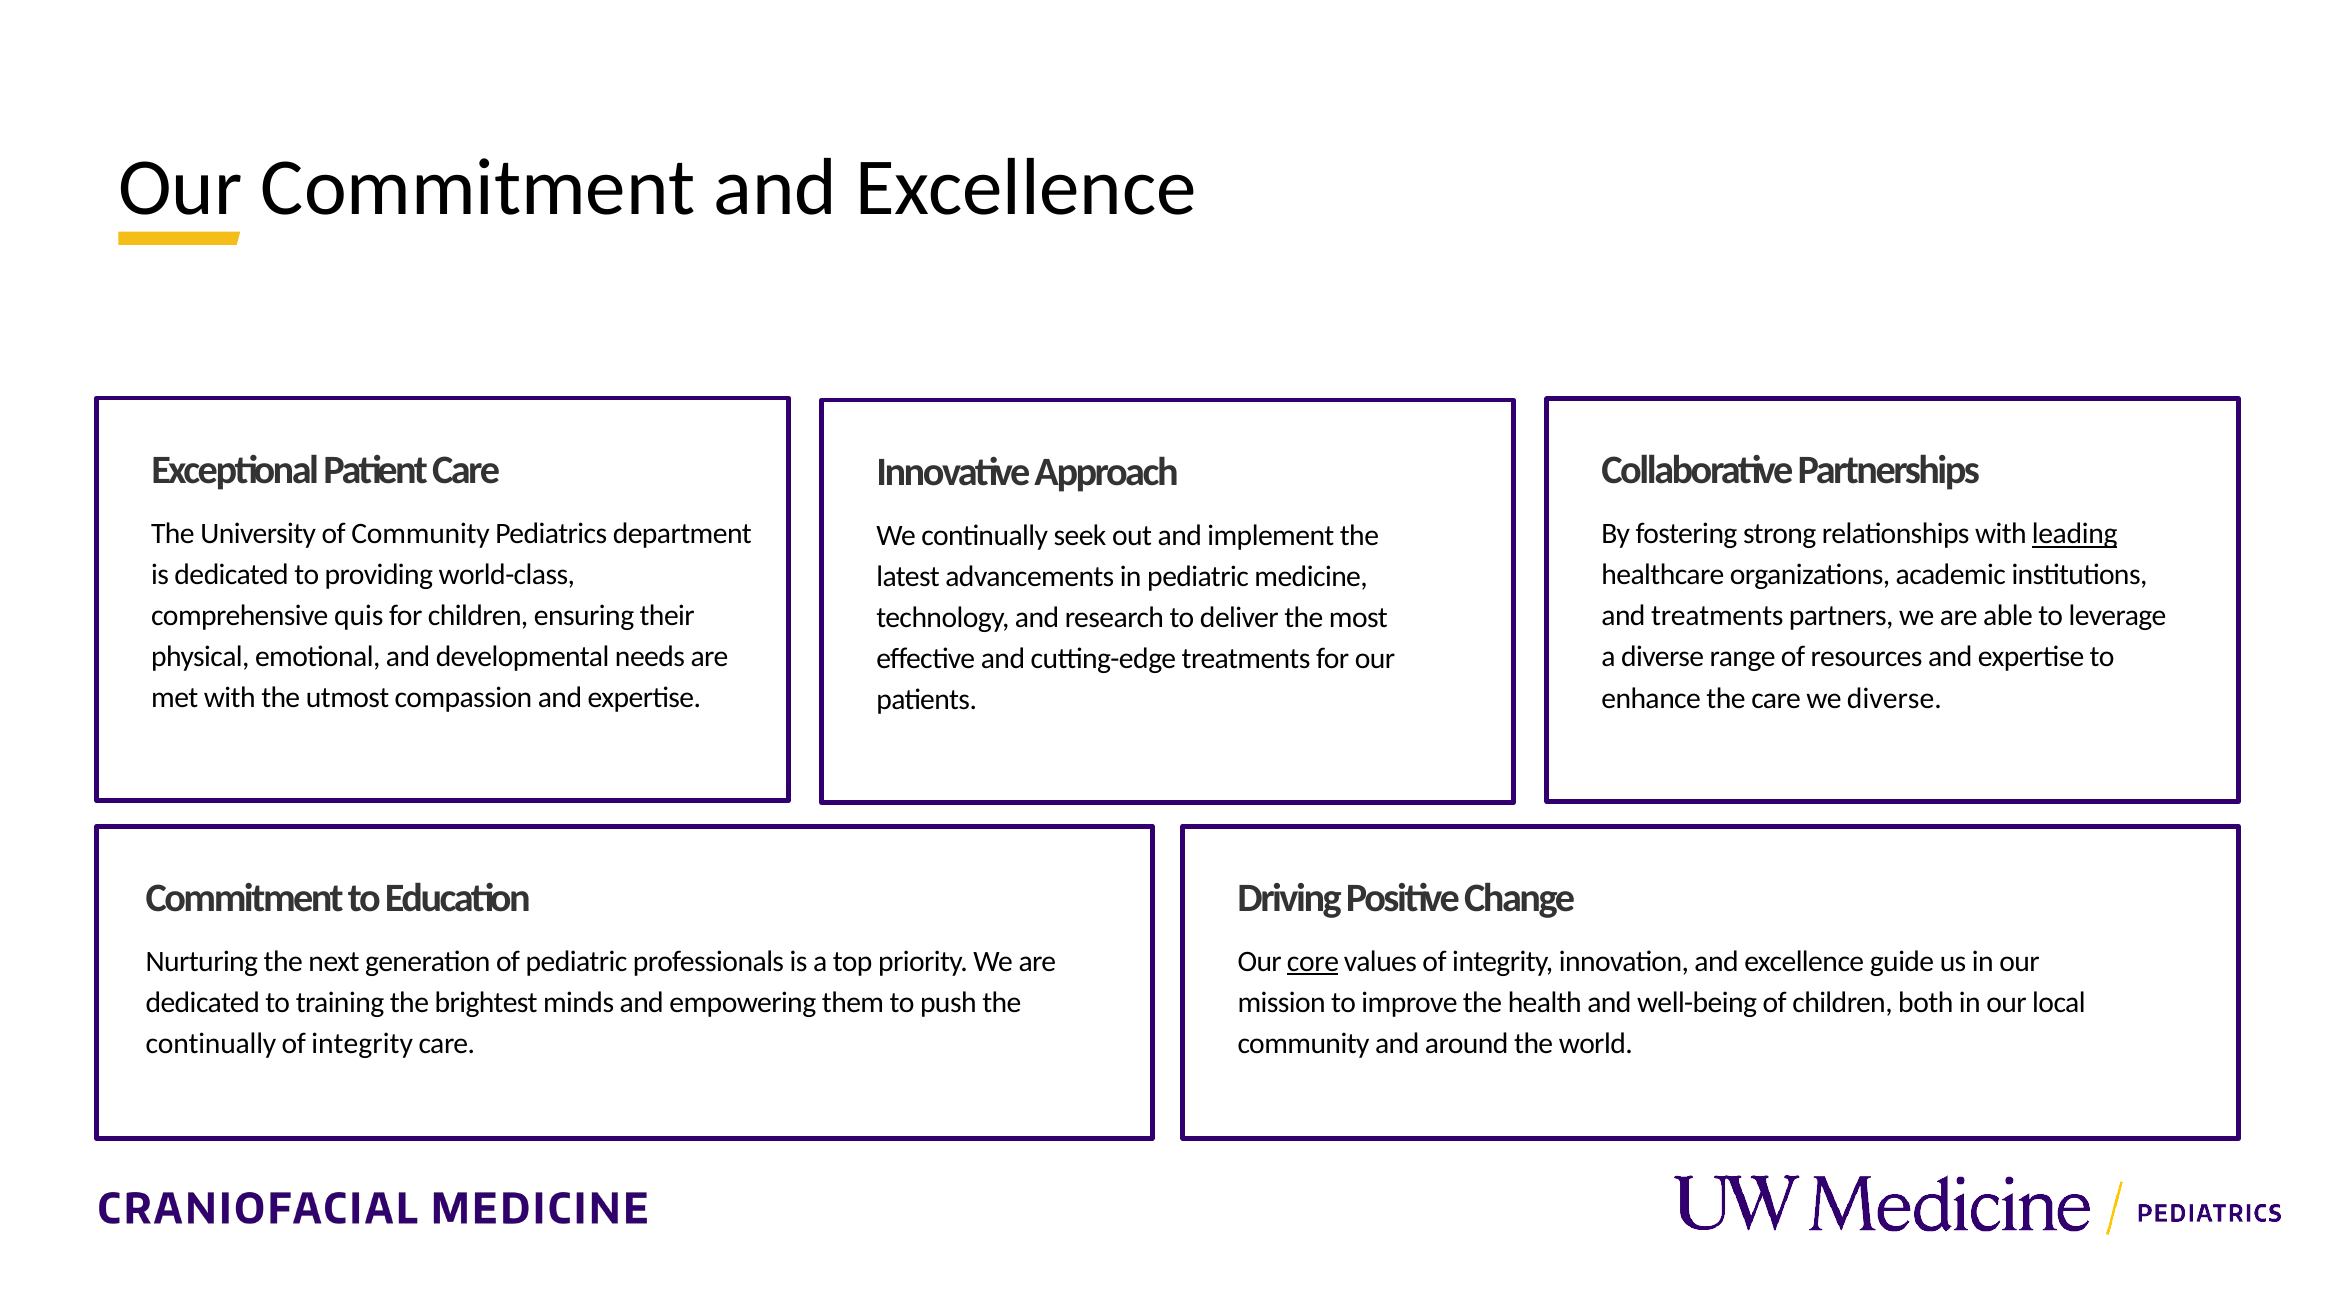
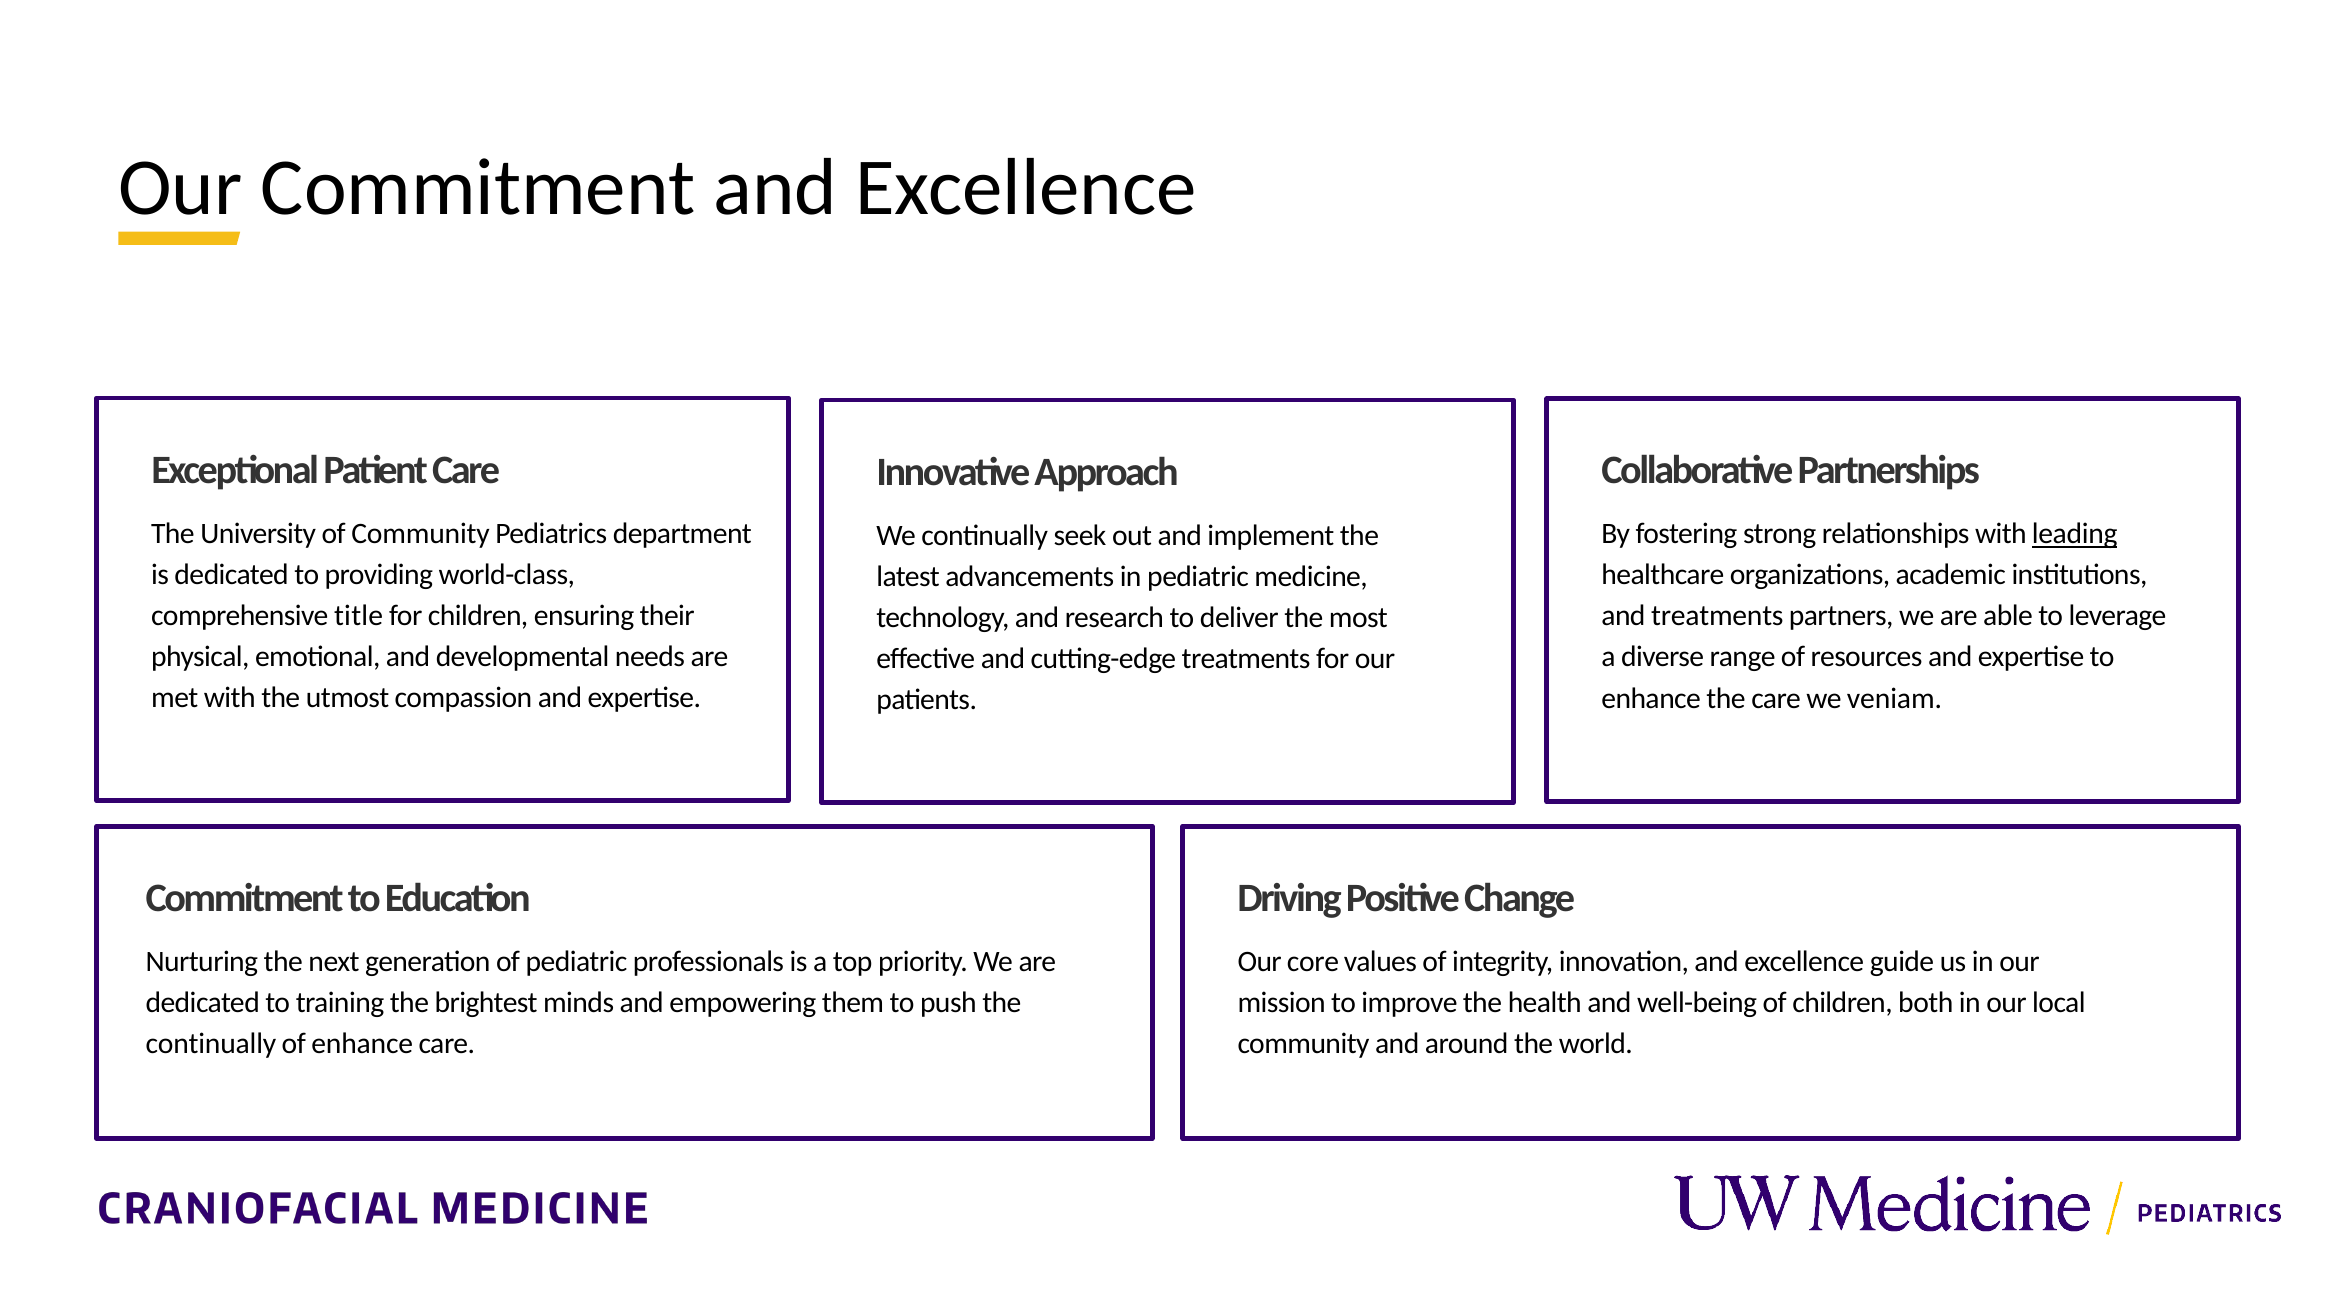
quis: quis -> title (359, 616)
we diverse: diverse -> veniam (1894, 699)
core underline: present -> none (1313, 962)
integrity: integrity -> enhance (362, 1044)
